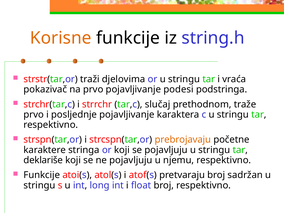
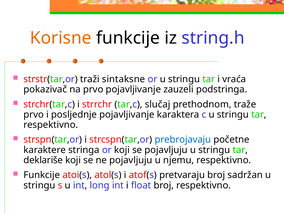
djelovima: djelovima -> sintaksne (124, 79)
podesi: podesi -> zauzeli (178, 89)
prebrojavaju colour: orange -> blue (183, 140)
